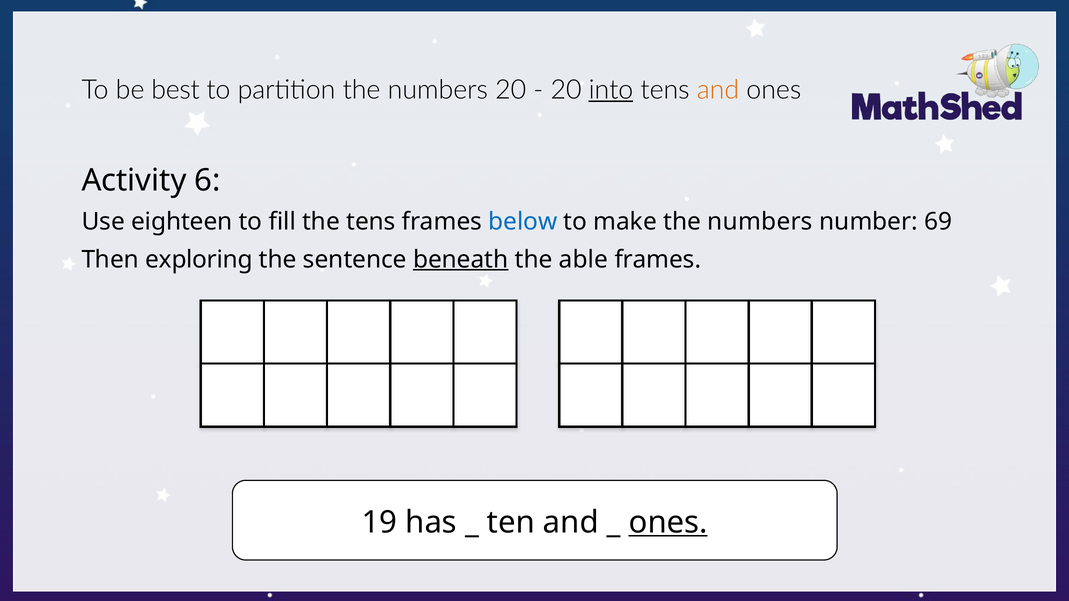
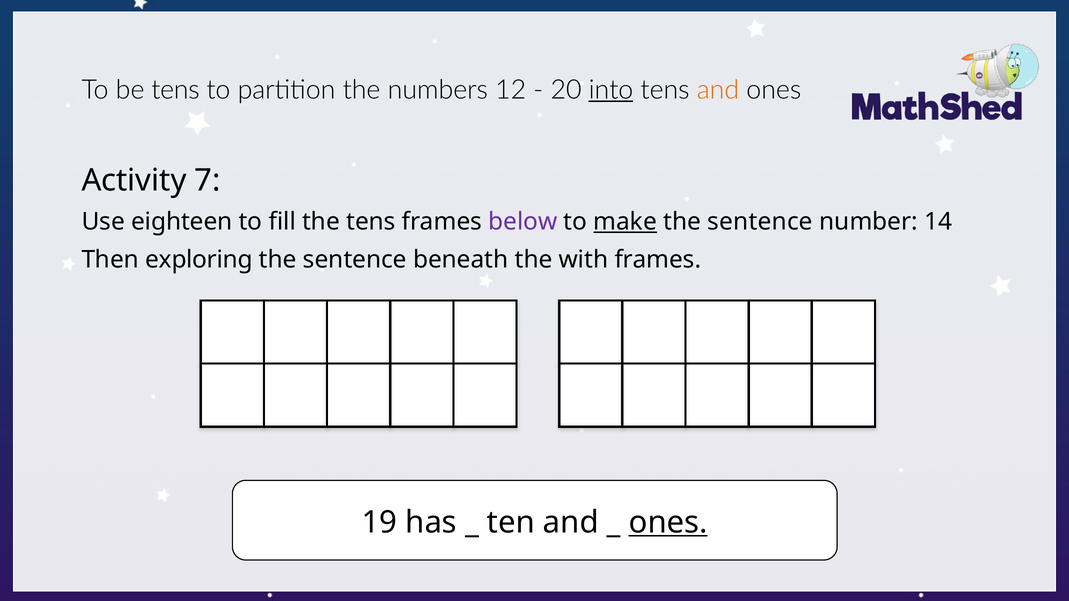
be best: best -> tens (175, 90)
numbers 20: 20 -> 12 (511, 90)
6: 6 -> 7 (208, 181)
below colour: blue -> purple (523, 222)
make underline: none -> present (625, 222)
numbers: numbers -> sentence (760, 222)
69: 69 -> 14 (938, 222)
beneath underline: present -> none (461, 260)
able: able -> with (583, 260)
